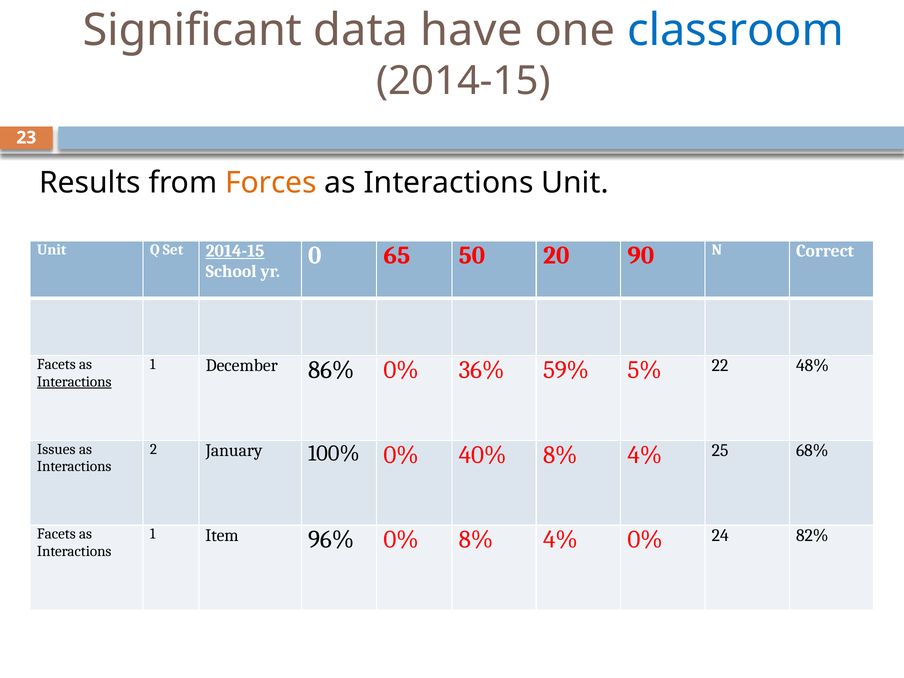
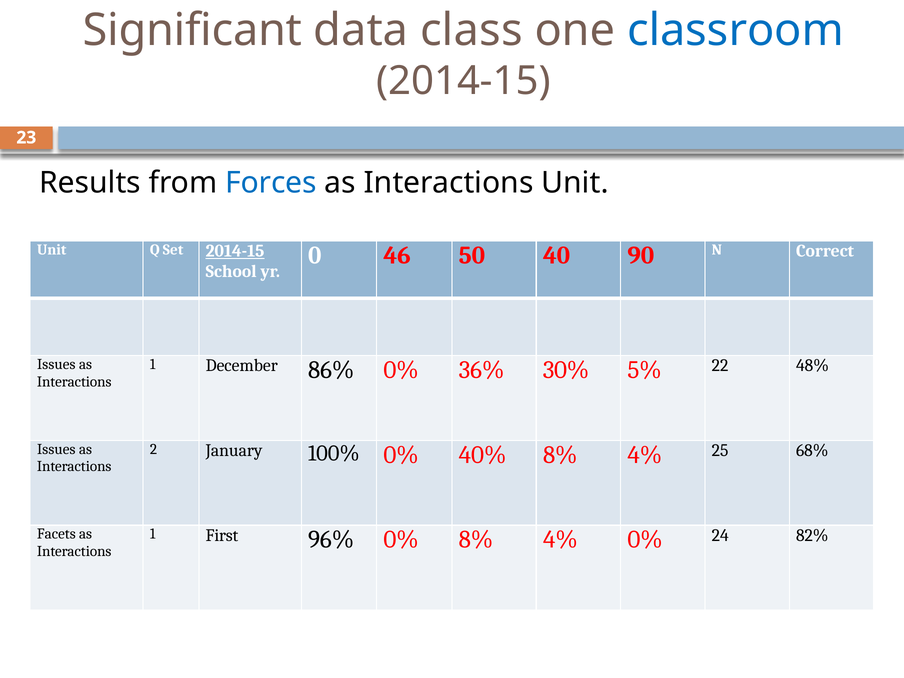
have: have -> class (471, 30)
Forces colour: orange -> blue (271, 183)
65: 65 -> 46 (397, 255)
20: 20 -> 40 (557, 255)
Facets: Facets -> Issues (56, 364)
59%: 59% -> 30% (566, 370)
Interactions underline: present -> none (74, 382)
Item: Item -> First (222, 535)
